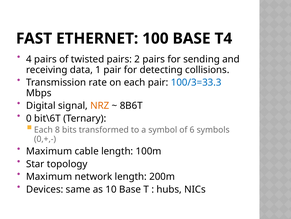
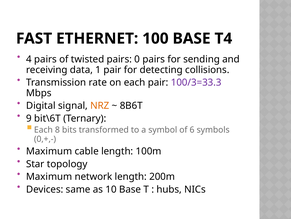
2: 2 -> 0 (137, 59)
100/3=33.3 colour: blue -> purple (196, 82)
0: 0 -> 9 (29, 118)
